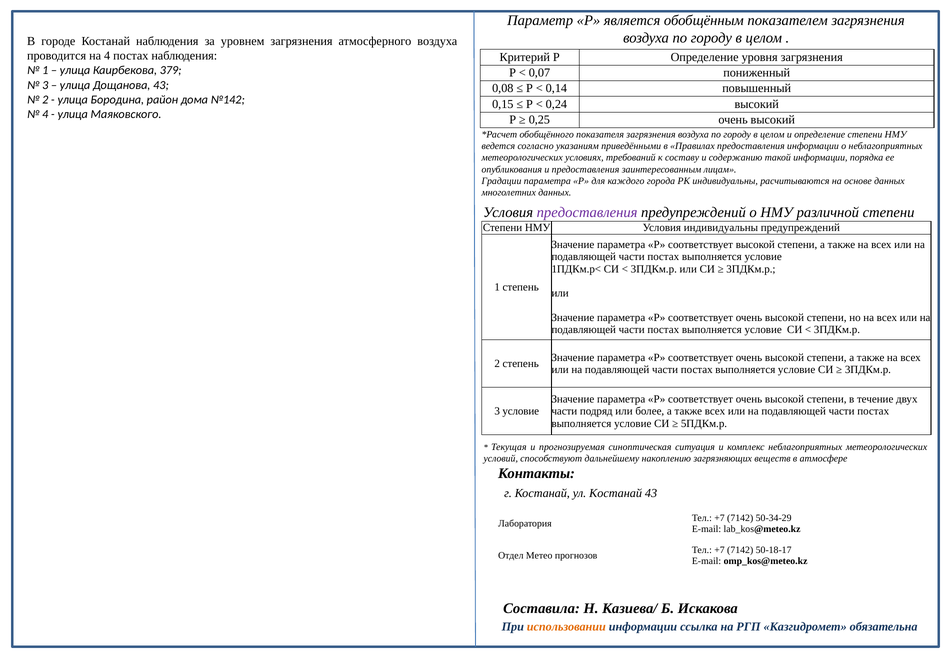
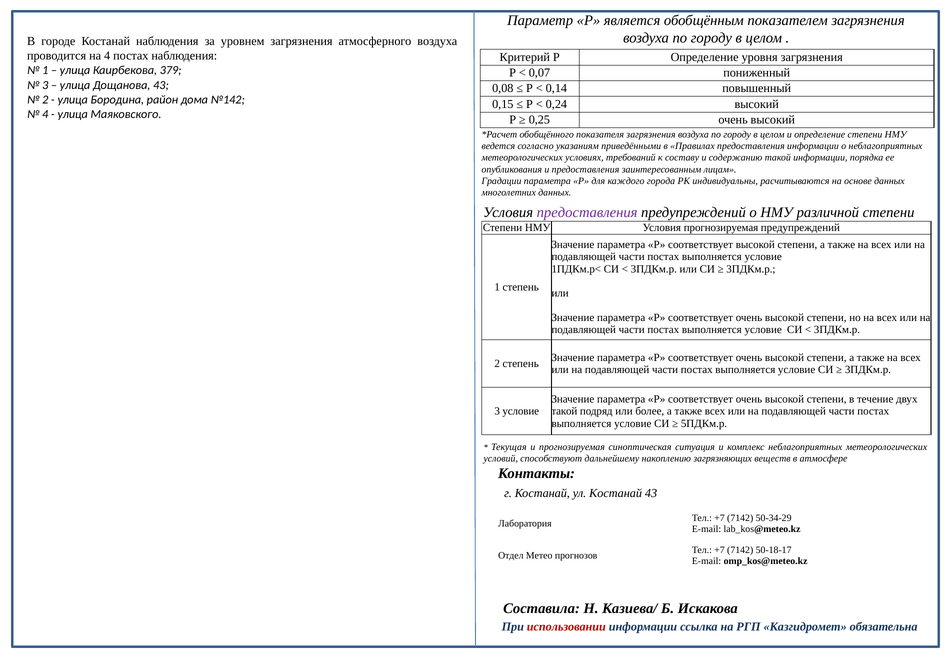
Условия индивидуальны: индивидуальны -> прогнозируемая (721, 228)
части: части -> такой (564, 412)
использовании colour: orange -> red (566, 627)
